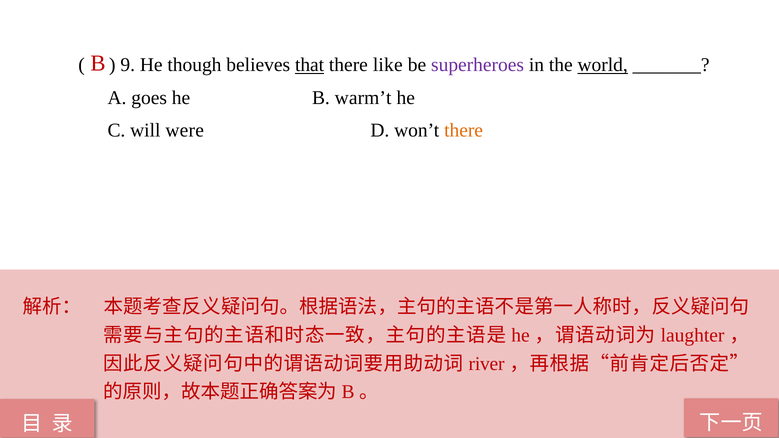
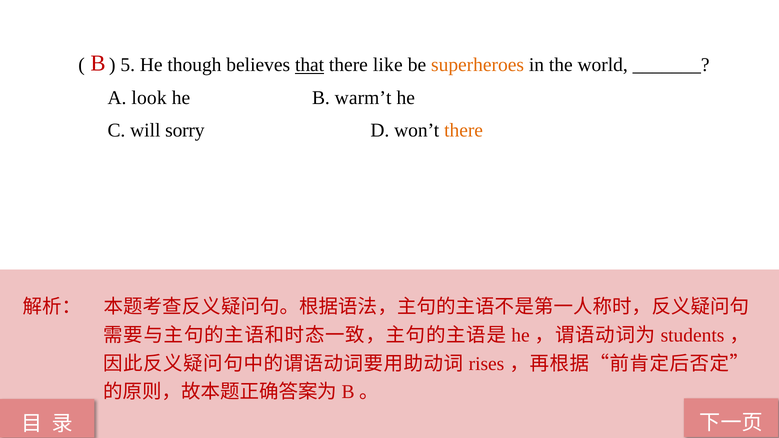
9: 9 -> 5 (128, 65)
superheroes colour: purple -> orange (478, 65)
world underline: present -> none (603, 65)
goes: goes -> look (149, 98)
were: were -> sorry (185, 130)
laughter: laughter -> students (693, 335)
river: river -> rises (486, 364)
